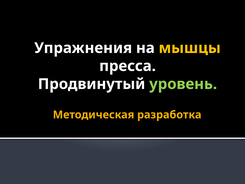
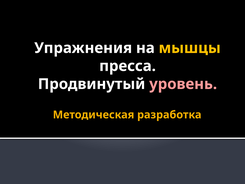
уровень colour: light green -> pink (183, 84)
